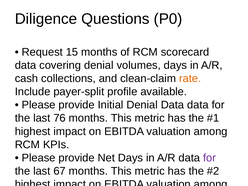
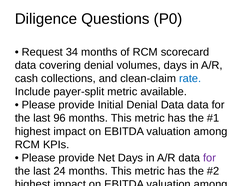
15: 15 -> 34 (72, 52)
rate colour: orange -> blue (190, 78)
payer-split profile: profile -> metric (122, 92)
76: 76 -> 96 (60, 118)
67: 67 -> 24 (60, 171)
